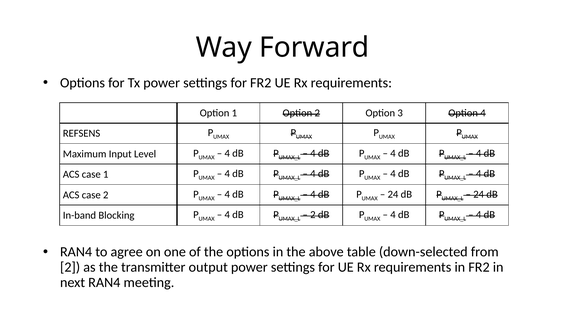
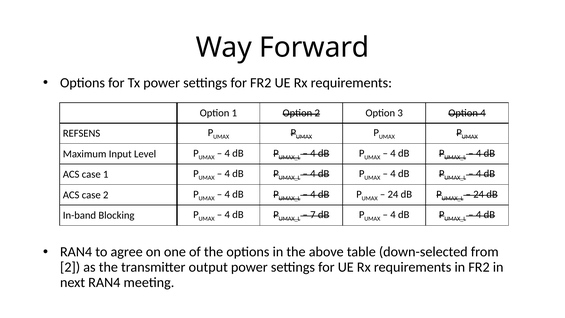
2: 2 -> 7 (313, 215)
